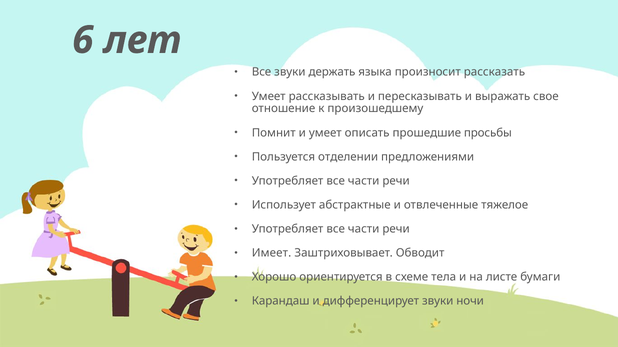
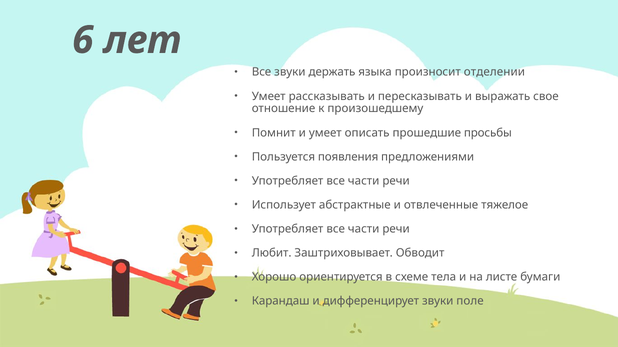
рассказать: рассказать -> отделении (494, 72)
отделении: отделении -> появления (348, 157)
Имеет: Имеет -> Любит (272, 254)
ночи: ночи -> поле (470, 302)
